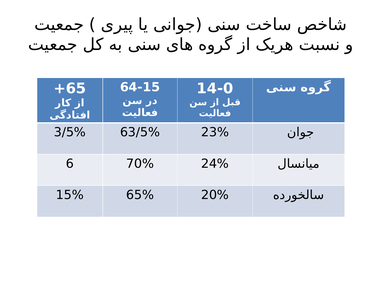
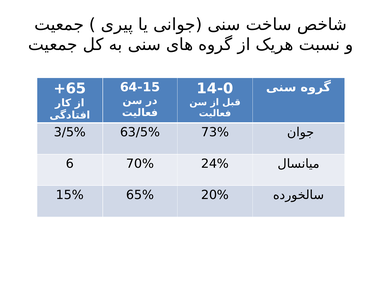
23%: 23% -> 73% (215, 132)
